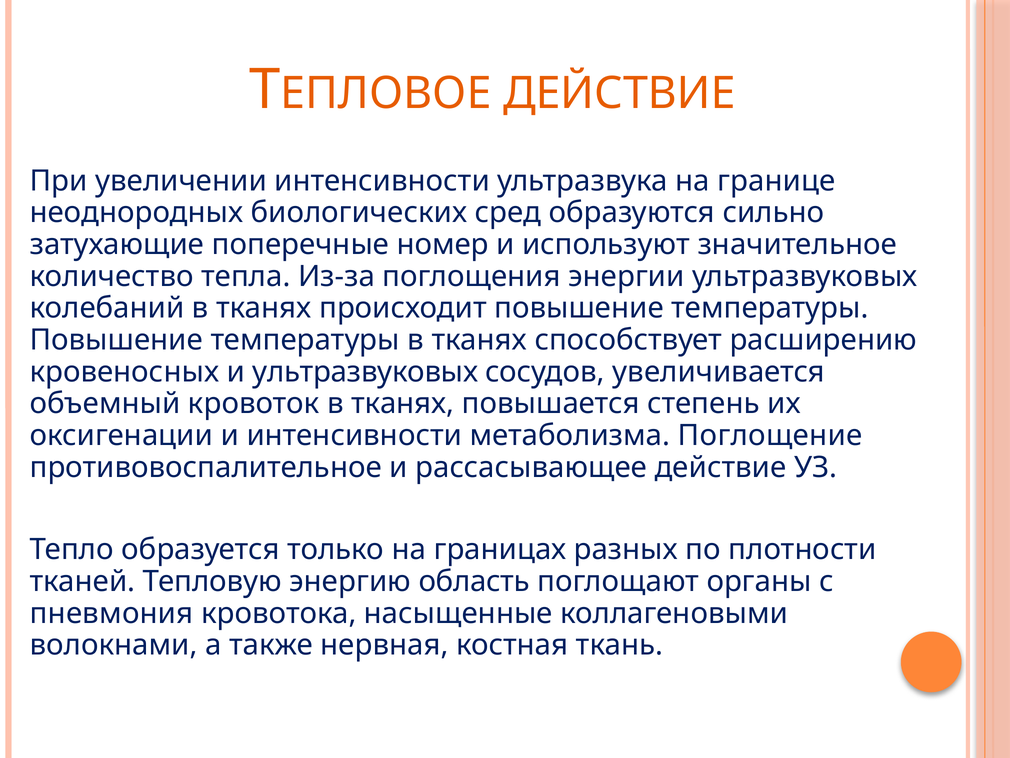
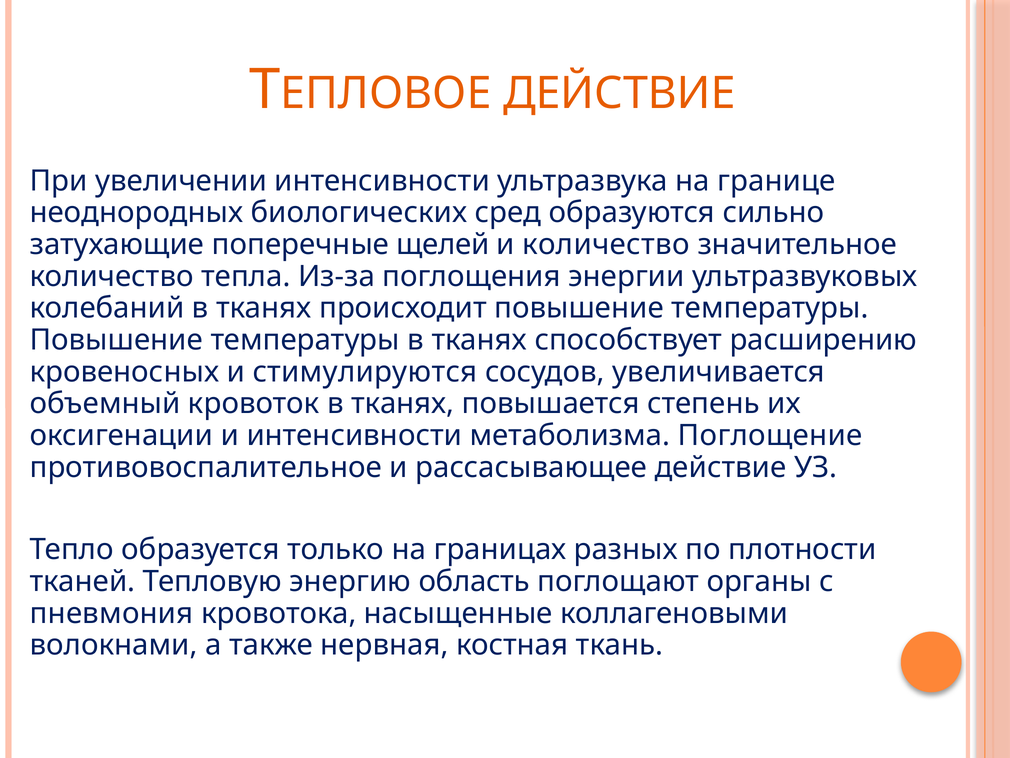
номер: номер -> щелей (443, 244)
и используют: используют -> количество (606, 244)
и ультразвуковых: ультразвуковых -> стимулируются (365, 372)
